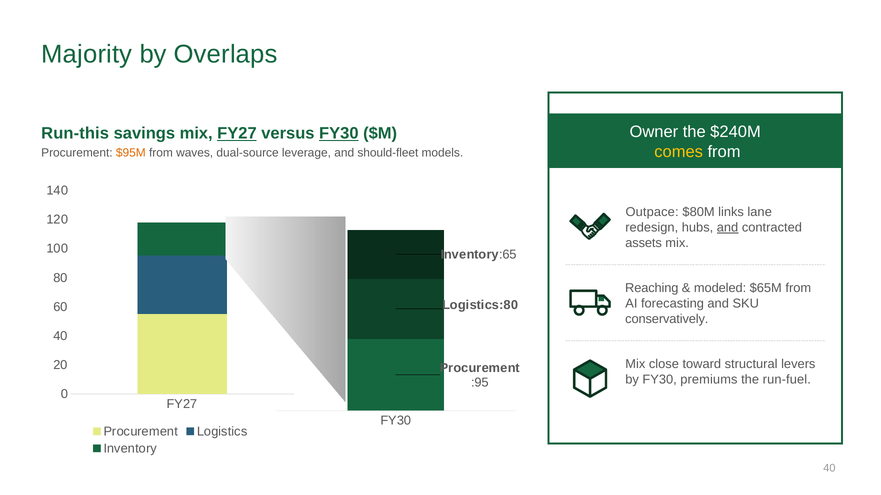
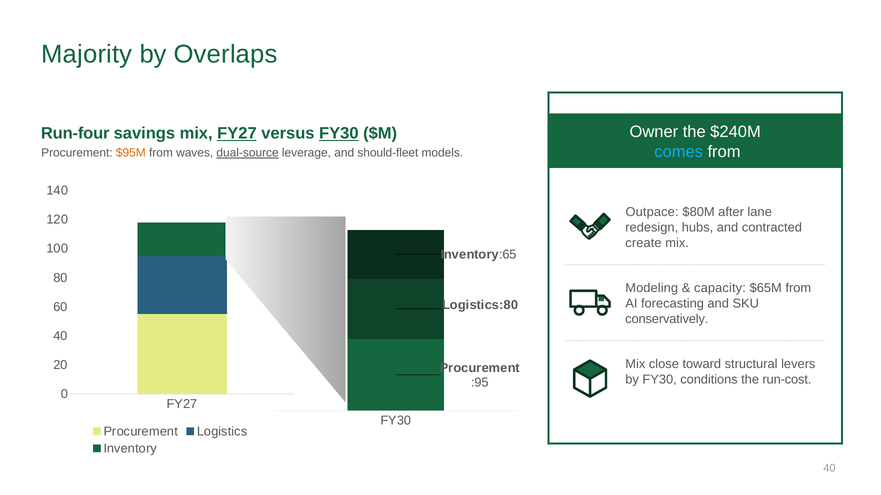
Run-this: Run-this -> Run-four (75, 134)
comes colour: yellow -> light blue (679, 152)
dual-source underline: none -> present (248, 153)
links: links -> after (731, 212)
and underline: present -> none (728, 228)
assets: assets -> create (643, 243)
Reaching: Reaching -> Modeling (652, 288)
modeled: modeled -> capacity (720, 288)
premiums: premiums -> conditions (709, 380)
run-fuel: run-fuel -> run-cost (787, 380)
